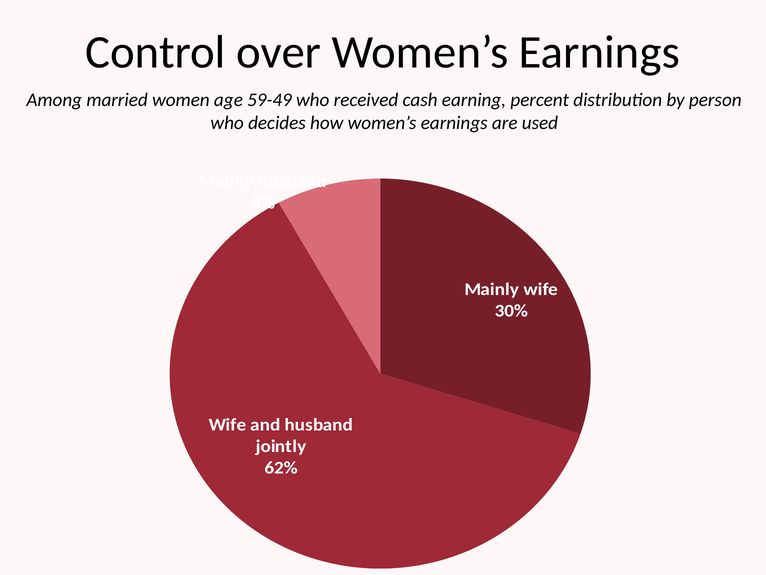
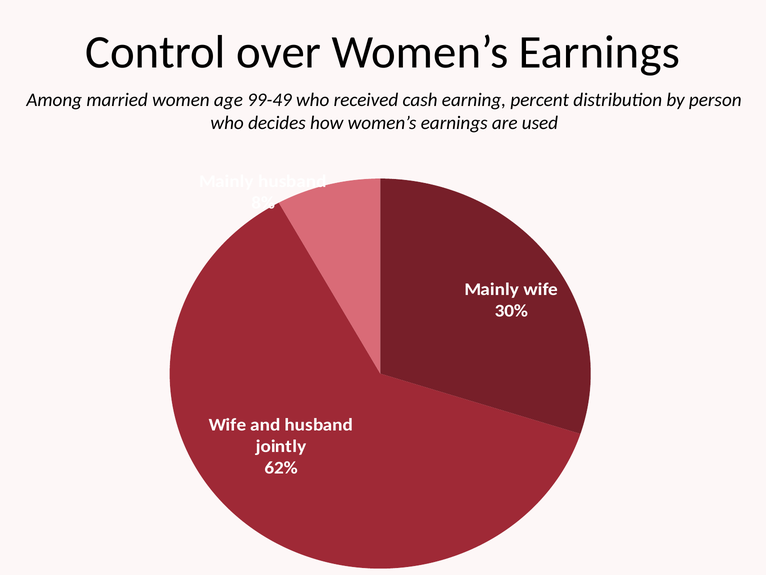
59-49: 59-49 -> 99-49 (269, 100)
